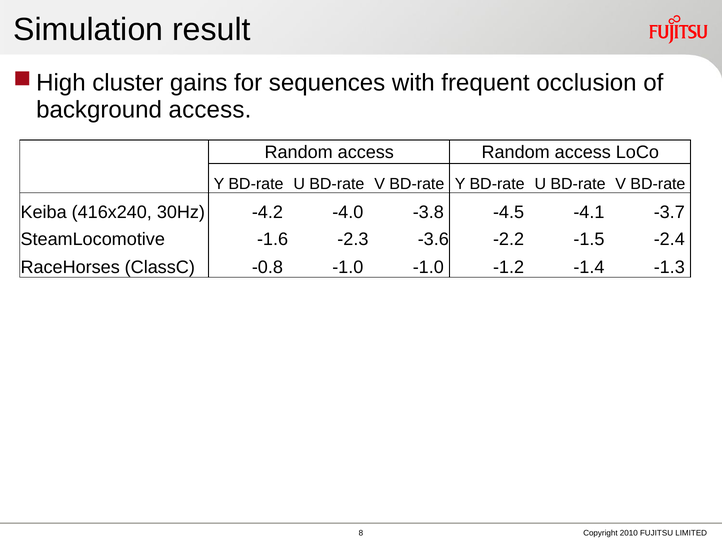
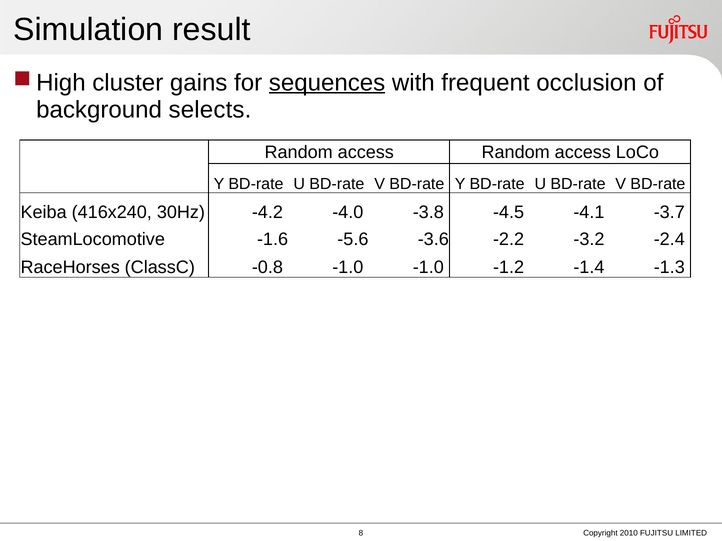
sequences underline: none -> present (327, 83)
background access: access -> selects (210, 110)
-2.3: -2.3 -> -5.6 (353, 239)
-1.5: -1.5 -> -3.2 (589, 239)
